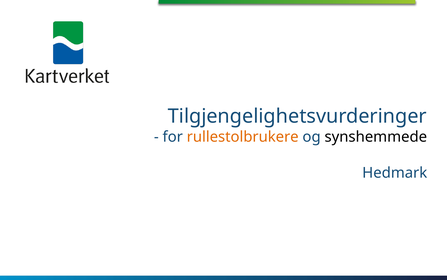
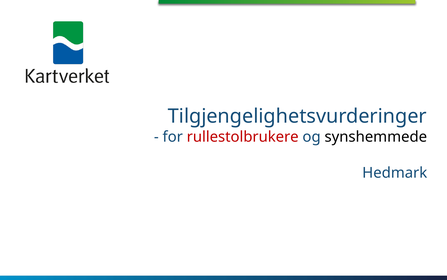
rullestolbrukere colour: orange -> red (243, 137)
